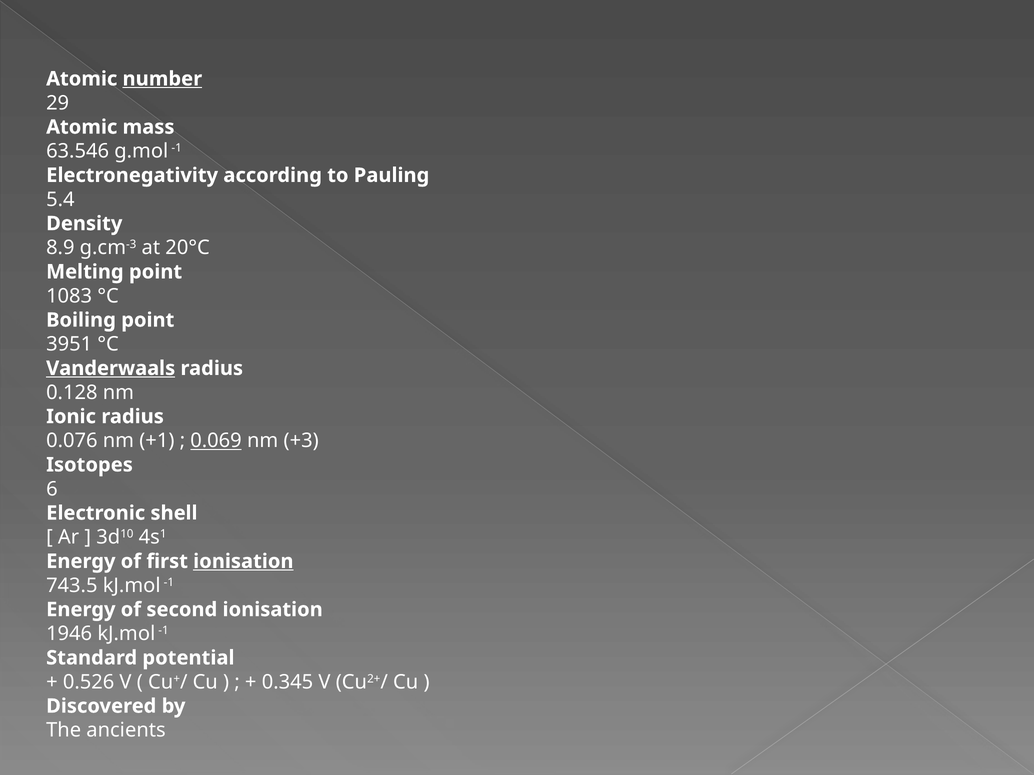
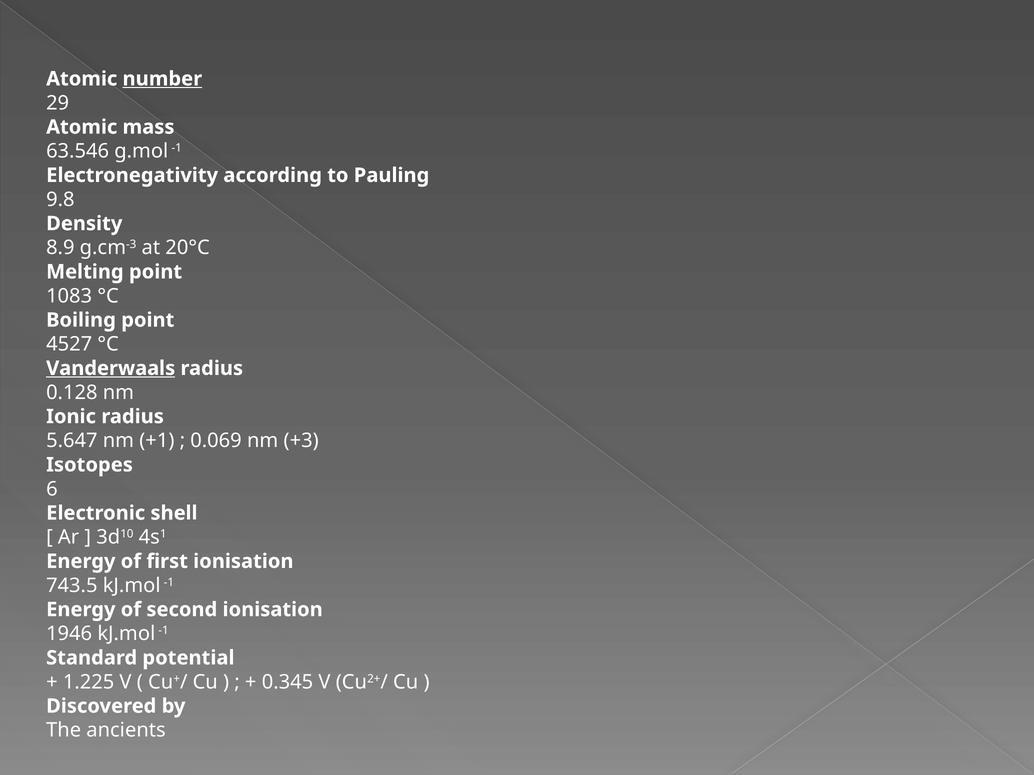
5.4: 5.4 -> 9.8 (60, 200)
3951: 3951 -> 4527 (69, 344)
0.076: 0.076 -> 5.647 (72, 441)
0.069 underline: present -> none (216, 441)
ionisation underline: present -> none (243, 562)
0.526: 0.526 -> 1.225 (89, 682)
